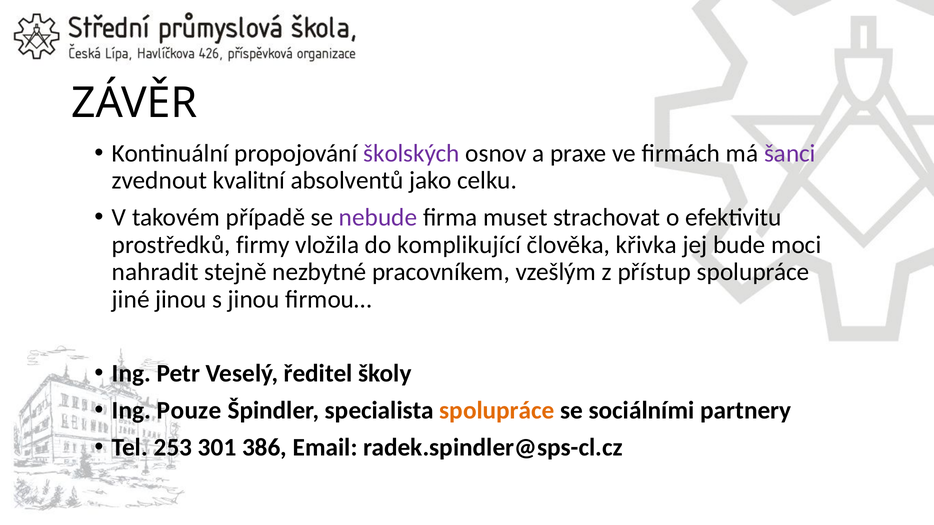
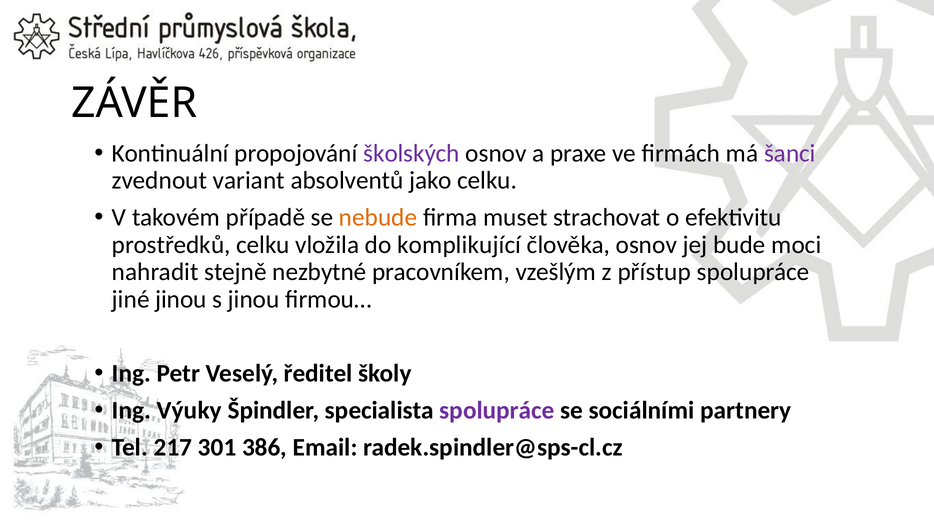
kvalitní: kvalitní -> variant (249, 181)
nebude colour: purple -> orange (378, 218)
prostředků firmy: firmy -> celku (263, 245)
člověka křivka: křivka -> osnov (646, 245)
Pouze: Pouze -> Výuky (189, 411)
spolupráce colour: orange -> purple (497, 411)
253: 253 -> 217 (173, 448)
